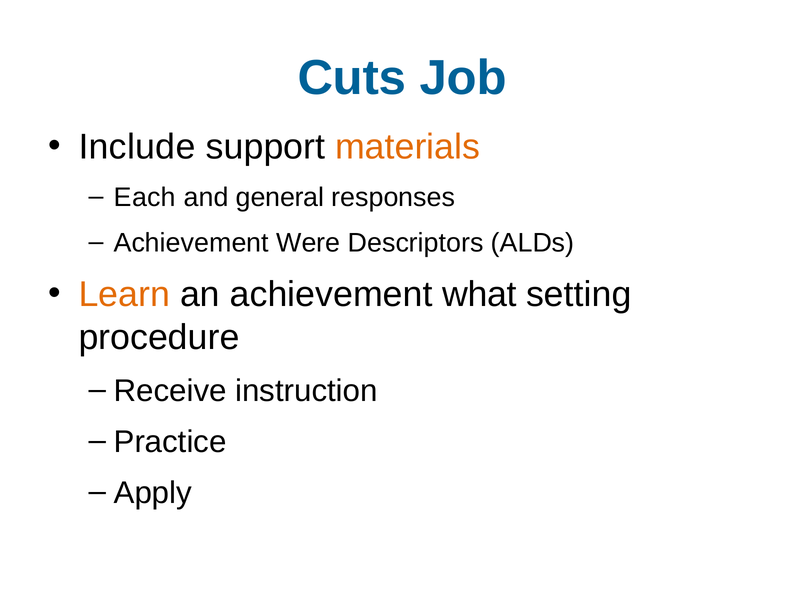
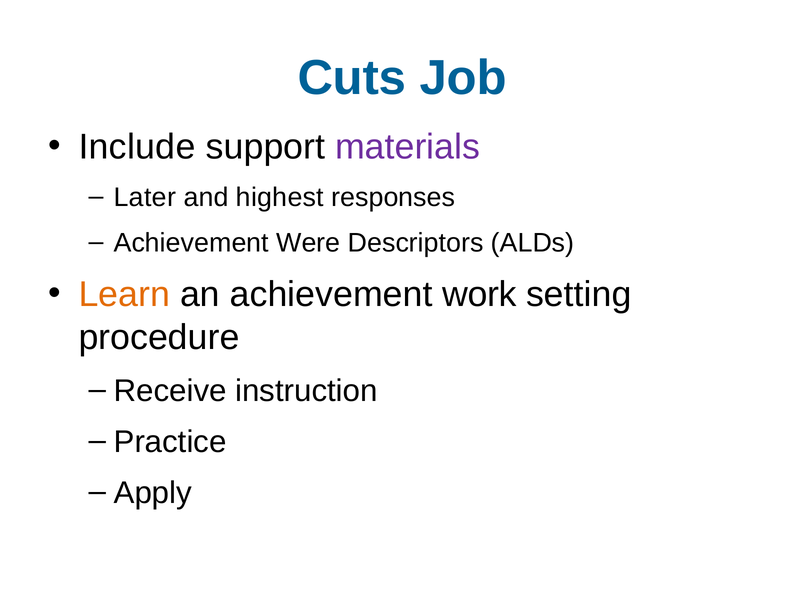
materials colour: orange -> purple (408, 147)
Each: Each -> Later (145, 197)
general: general -> highest (280, 197)
what: what -> work (480, 294)
